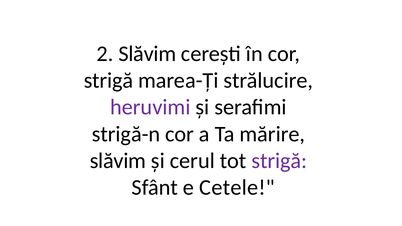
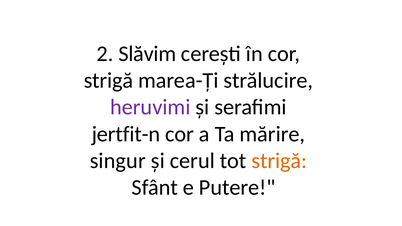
strigă-n: strigă-n -> jertfit-n (126, 134)
slăvim: slăvim -> singur (118, 161)
strigă colour: purple -> orange (279, 161)
Cetele: Cetele -> Putere (237, 188)
